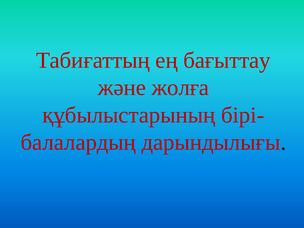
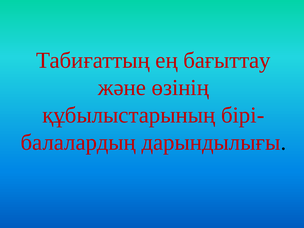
жолға: жолға -> өзінің (180, 88)
